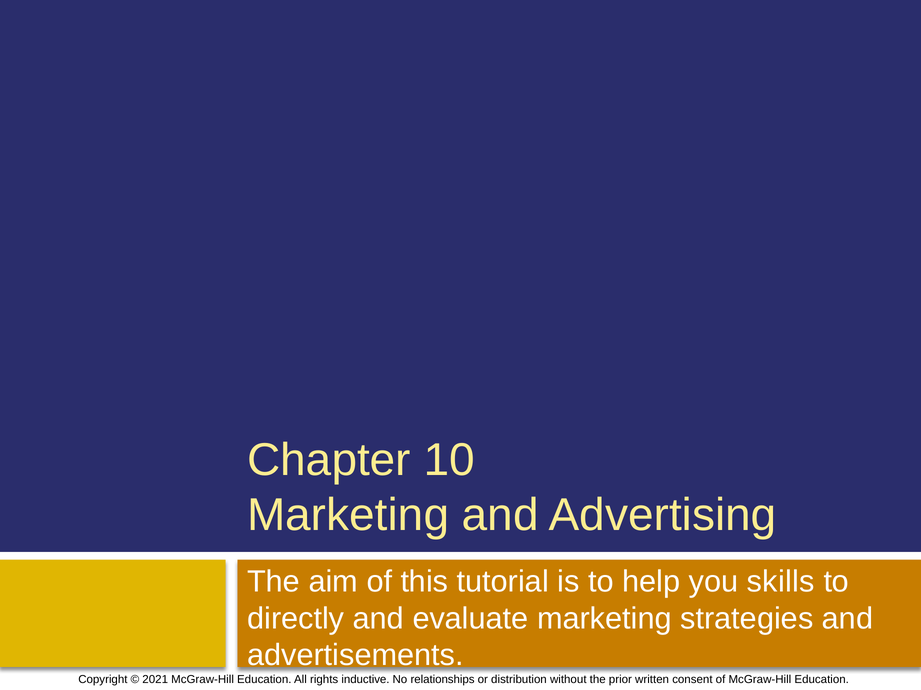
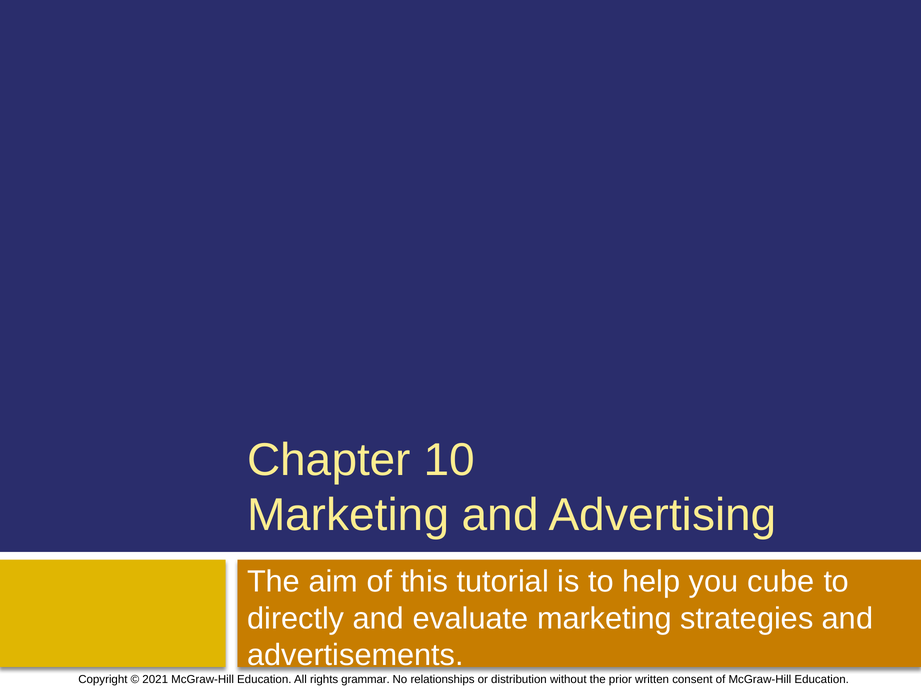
skills: skills -> cube (781, 582)
inductive: inductive -> grammar (366, 680)
